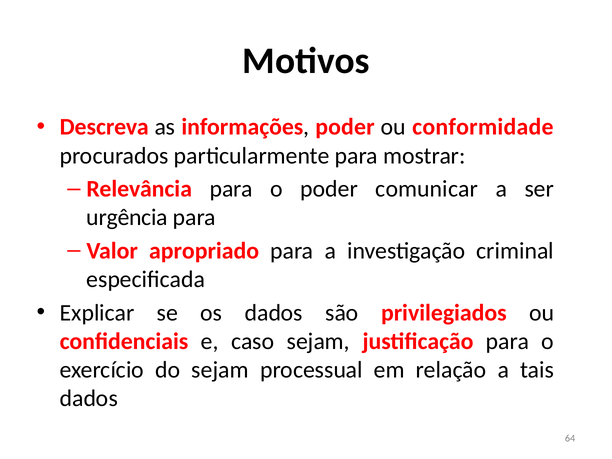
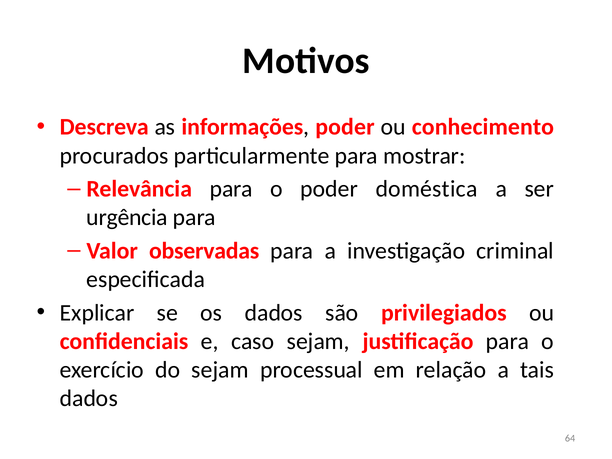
conformidade: conformidade -> conhecimento (483, 127)
comunicar: comunicar -> doméstica (427, 189)
apropriado: apropriado -> observadas (204, 251)
